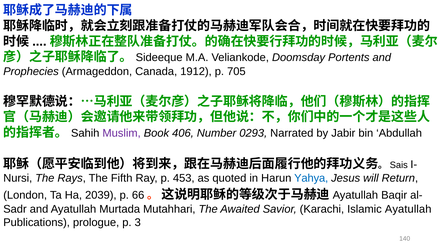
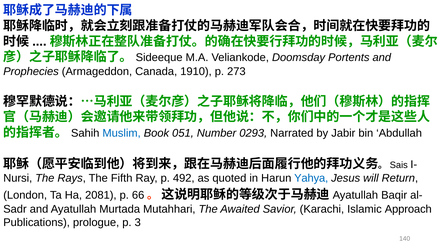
1912: 1912 -> 1910 (196, 71)
705: 705 -> 273 (236, 71)
Muslim colour: purple -> blue (122, 133)
406: 406 -> 051 (183, 133)
453: 453 -> 492 (184, 178)
2039: 2039 -> 2081 (101, 195)
Islamic Ayatullah: Ayatullah -> Approach (408, 209)
